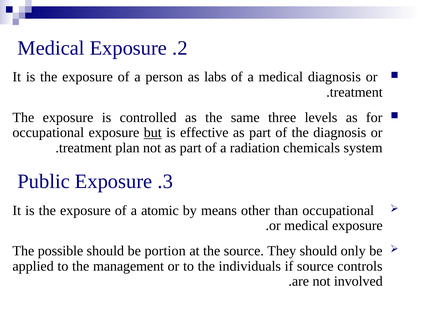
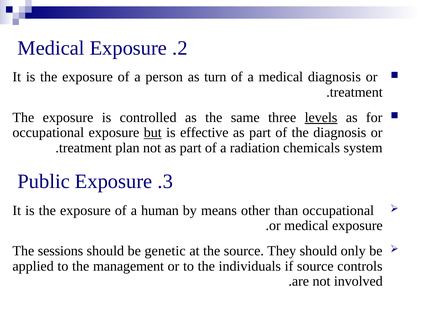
labs: labs -> turn (215, 77)
levels underline: none -> present (321, 118)
atomic: atomic -> human (160, 211)
possible: possible -> sessions (60, 252)
portion: portion -> genetic (165, 252)
